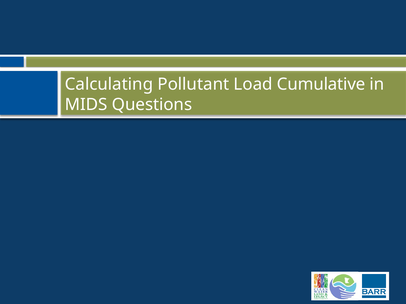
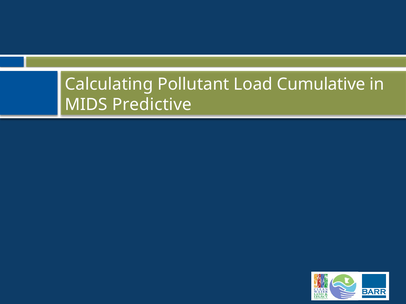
Questions: Questions -> Predictive (152, 105)
